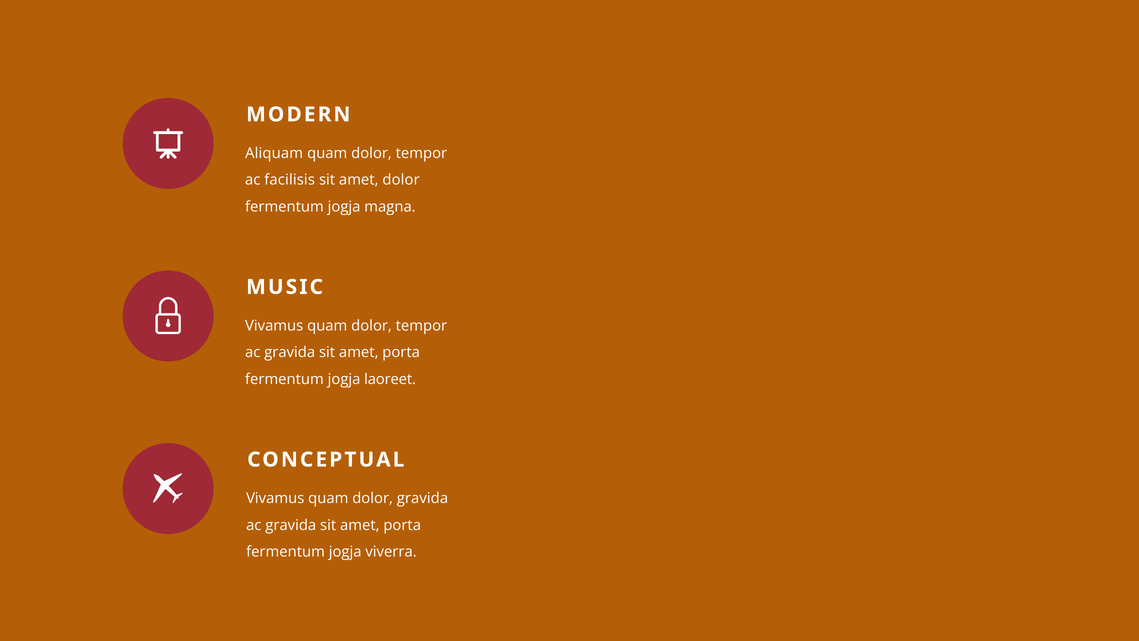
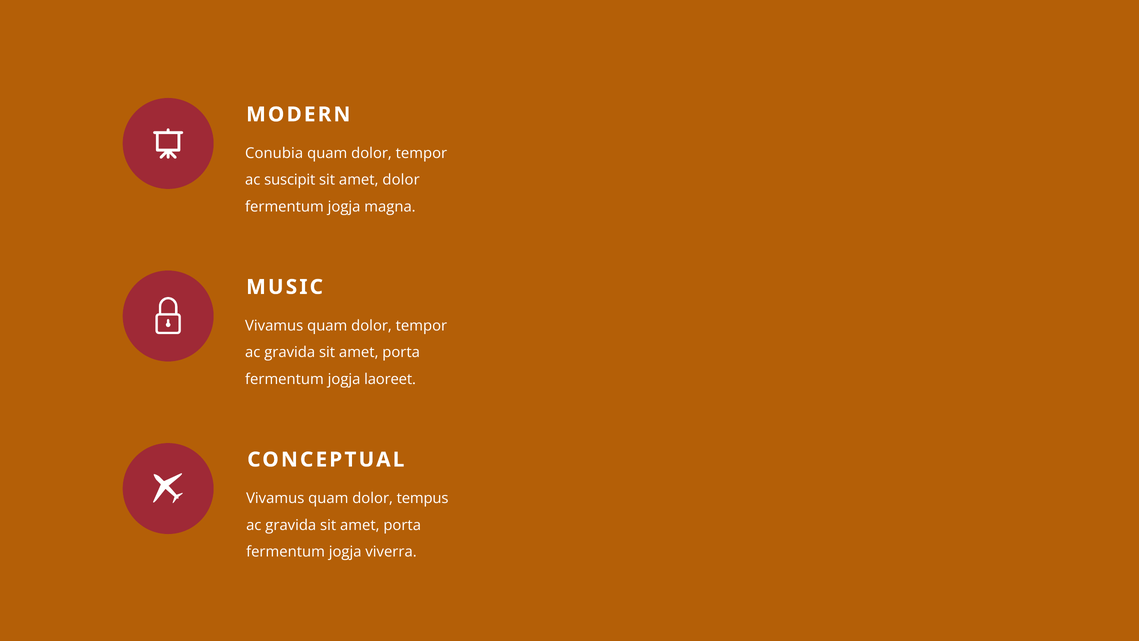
Aliquam: Aliquam -> Conubia (274, 153)
facilisis: facilisis -> suscipit (290, 180)
dolor gravida: gravida -> tempus (423, 498)
